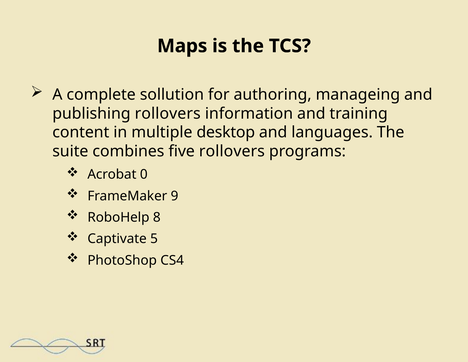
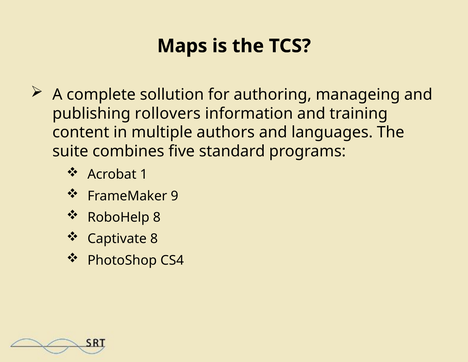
desktop: desktop -> authors (226, 132)
five rollovers: rollovers -> standard (232, 151)
0: 0 -> 1 (144, 174)
Captivate 5: 5 -> 8 (154, 239)
